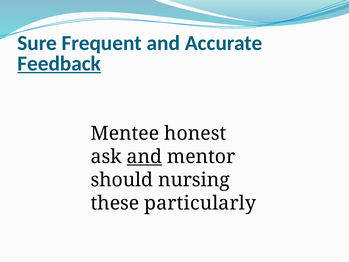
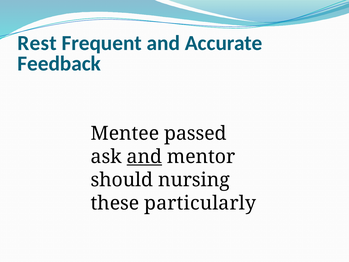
Sure: Sure -> Rest (37, 43)
Feedback underline: present -> none (59, 63)
honest: honest -> passed (195, 133)
